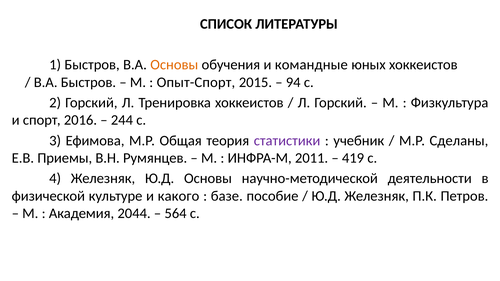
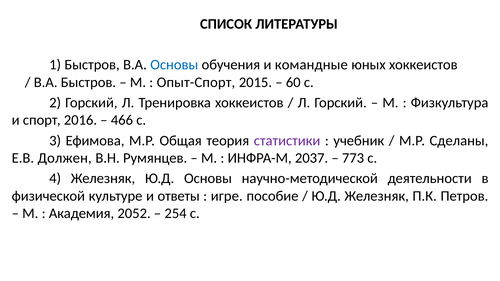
Основы colour: orange -> blue (174, 65)
94: 94 -> 60 (293, 82)
244: 244 -> 466 (122, 120)
Приемы: Приемы -> Должен (65, 158)
2011: 2011 -> 2037 (312, 158)
419: 419 -> 773 (353, 158)
какого: какого -> ответы (179, 196)
базе: базе -> игре (227, 196)
2044: 2044 -> 2052 (134, 214)
564: 564 -> 254 (176, 214)
